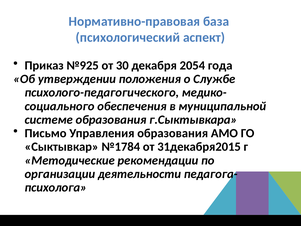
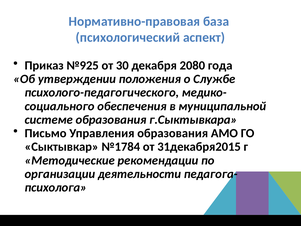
2054: 2054 -> 2080 (192, 65)
